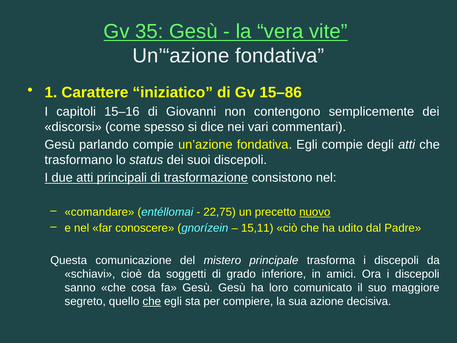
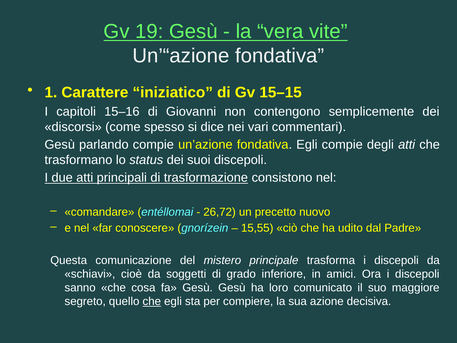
35: 35 -> 19 (149, 32)
15–86: 15–86 -> 15–15 (281, 92)
22,75: 22,75 -> 26,72 (220, 212)
nuovo underline: present -> none (315, 212)
15,11: 15,11 -> 15,55 (257, 228)
